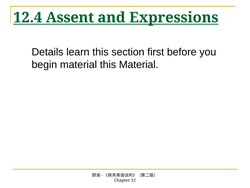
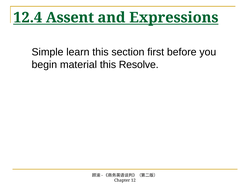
Details: Details -> Simple (48, 52)
this Material: Material -> Resolve (139, 64)
